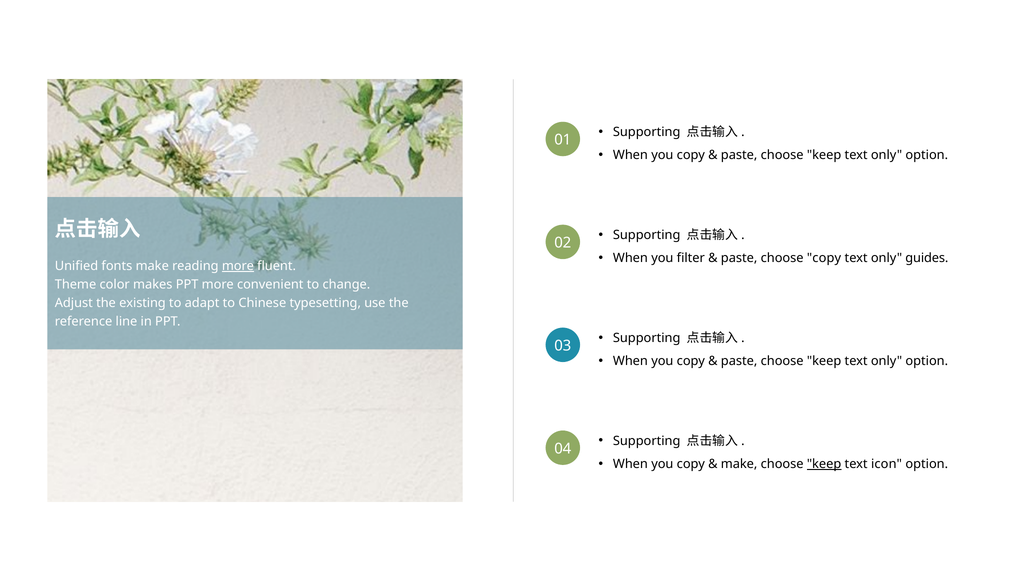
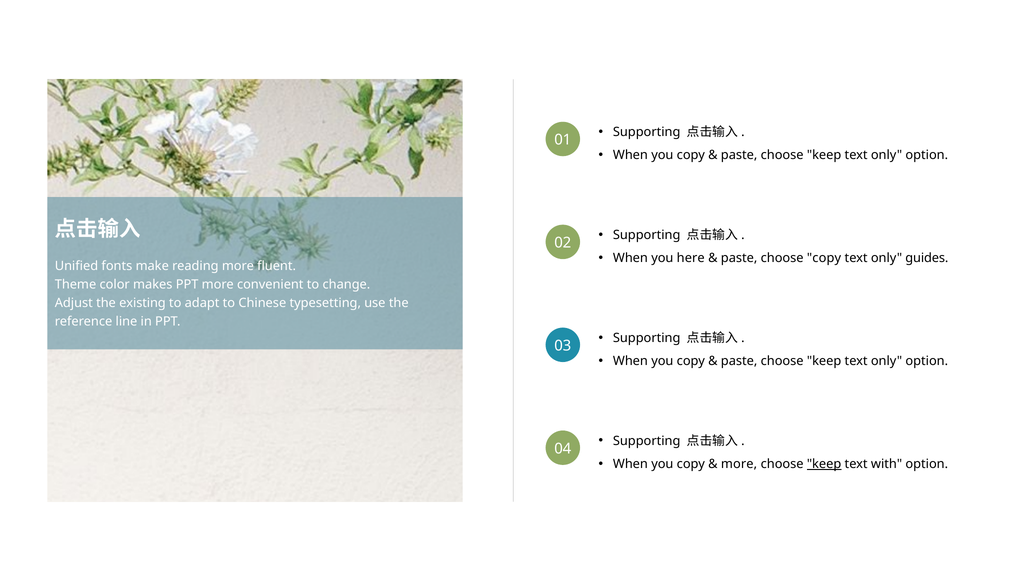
filter: filter -> here (691, 258)
more underline: present -> none (238, 266)
make: make -> more (739, 464)
icon: icon -> with (887, 464)
